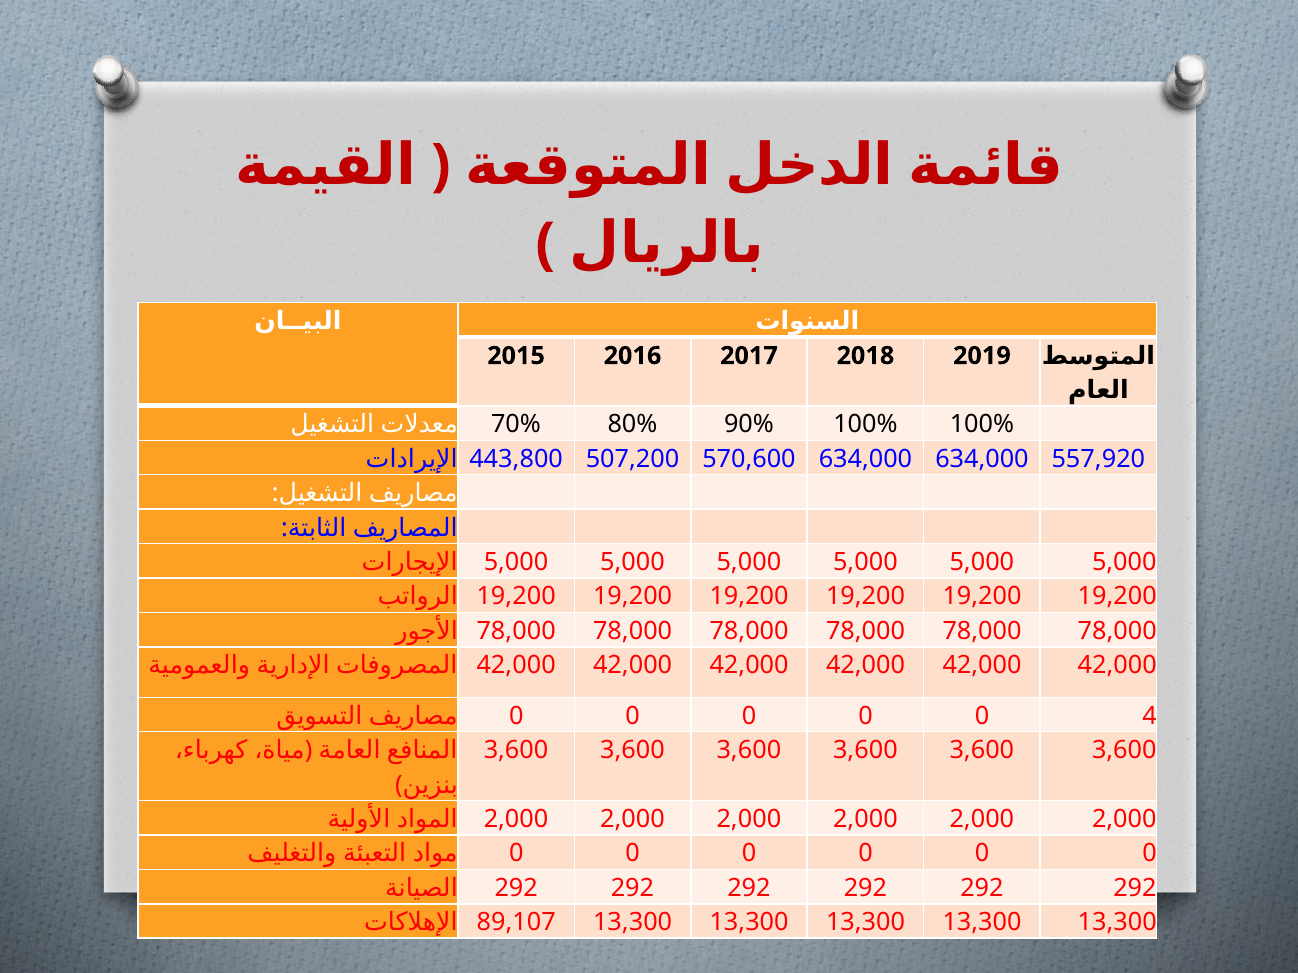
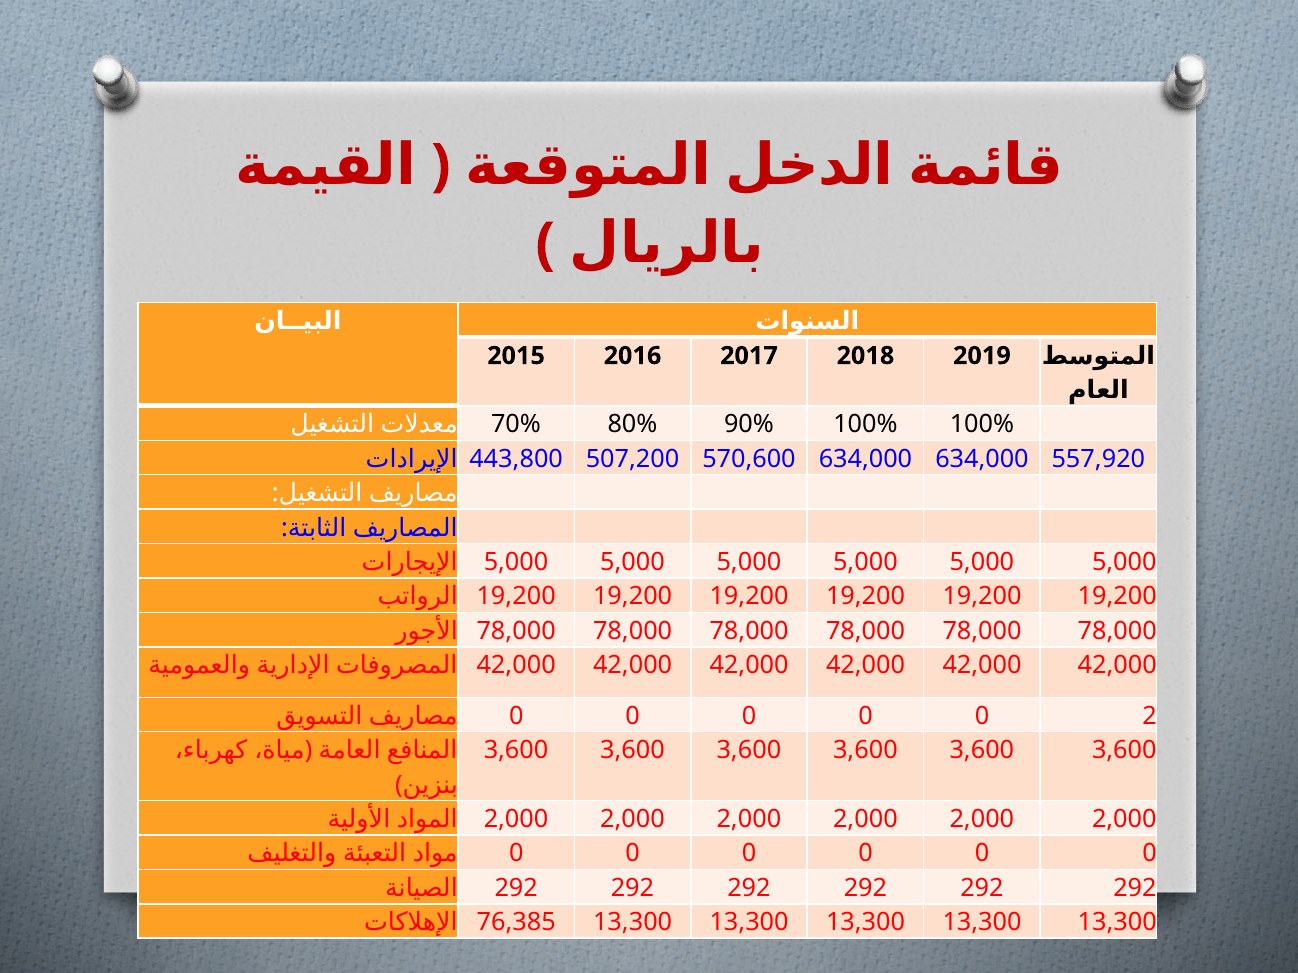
4: 4 -> 2 (1150, 716)
89,107: 89,107 -> 76,385 (516, 923)
